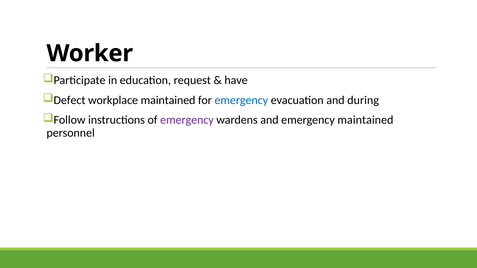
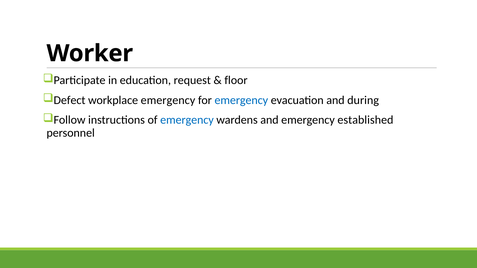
have: have -> floor (236, 80)
workplace maintained: maintained -> emergency (168, 100)
emergency colour: purple -> blue (187, 120)
emergency maintained: maintained -> established (365, 120)
